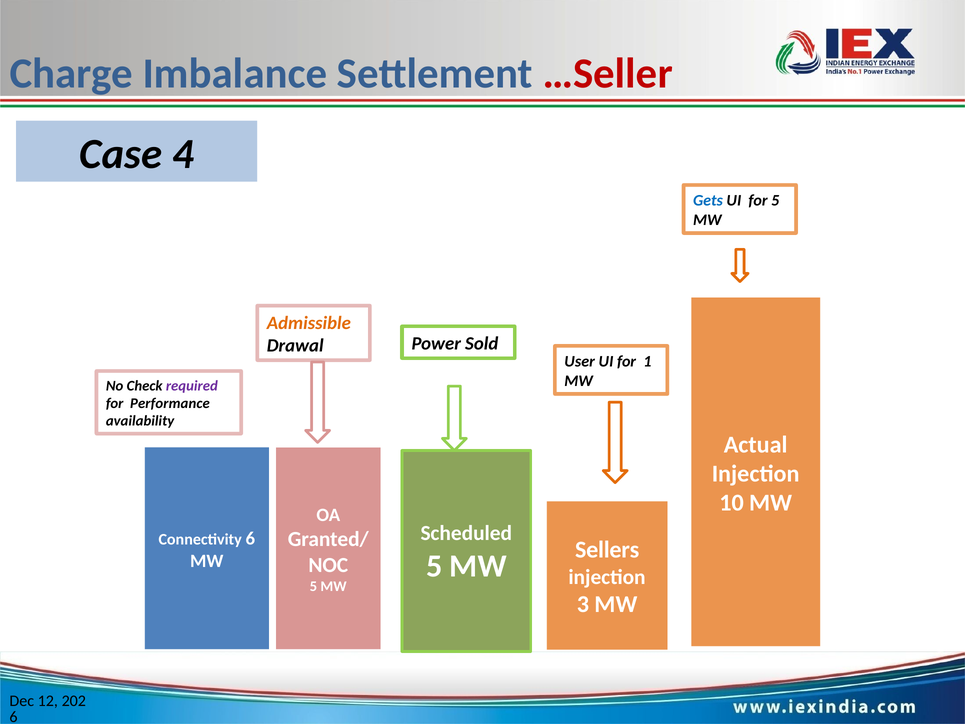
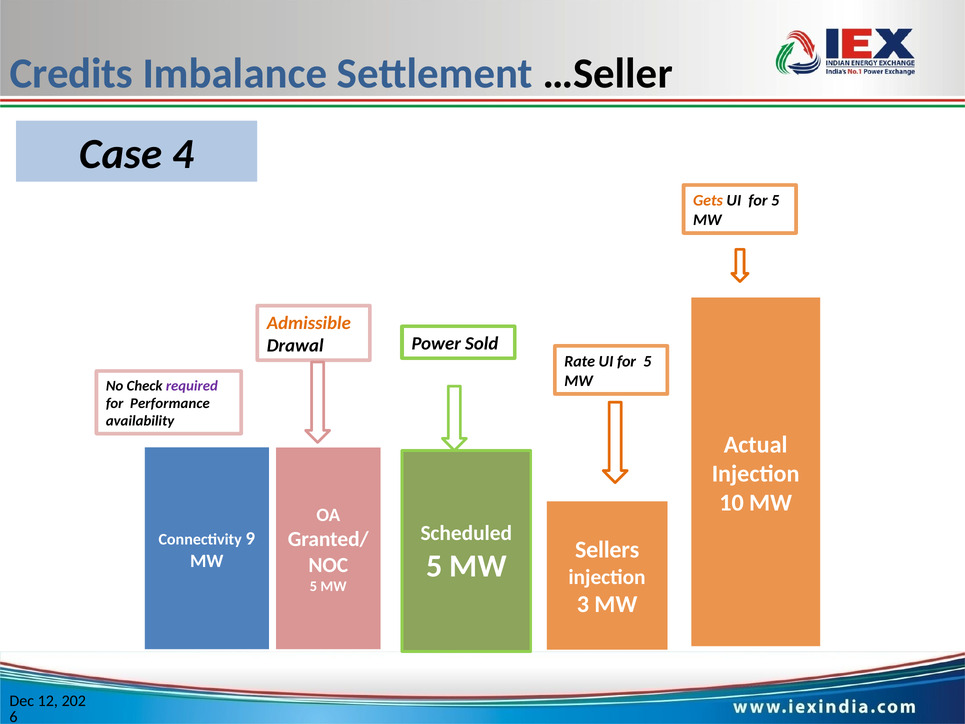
Charge: Charge -> Credits (71, 74)
…Seller colour: red -> black (608, 74)
Gets colour: blue -> orange (708, 200)
User: User -> Rate (580, 361)
1: 1 -> 5 (647, 361)
Connectivity 6: 6 -> 9 (250, 538)
